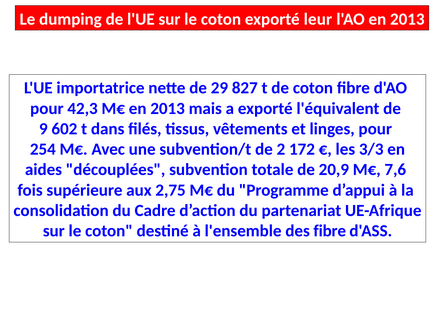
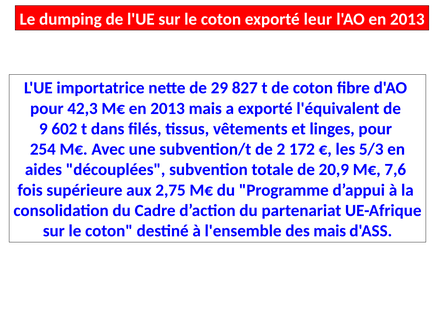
3/3: 3/3 -> 5/3 (371, 149)
des fibre: fibre -> mais (330, 231)
